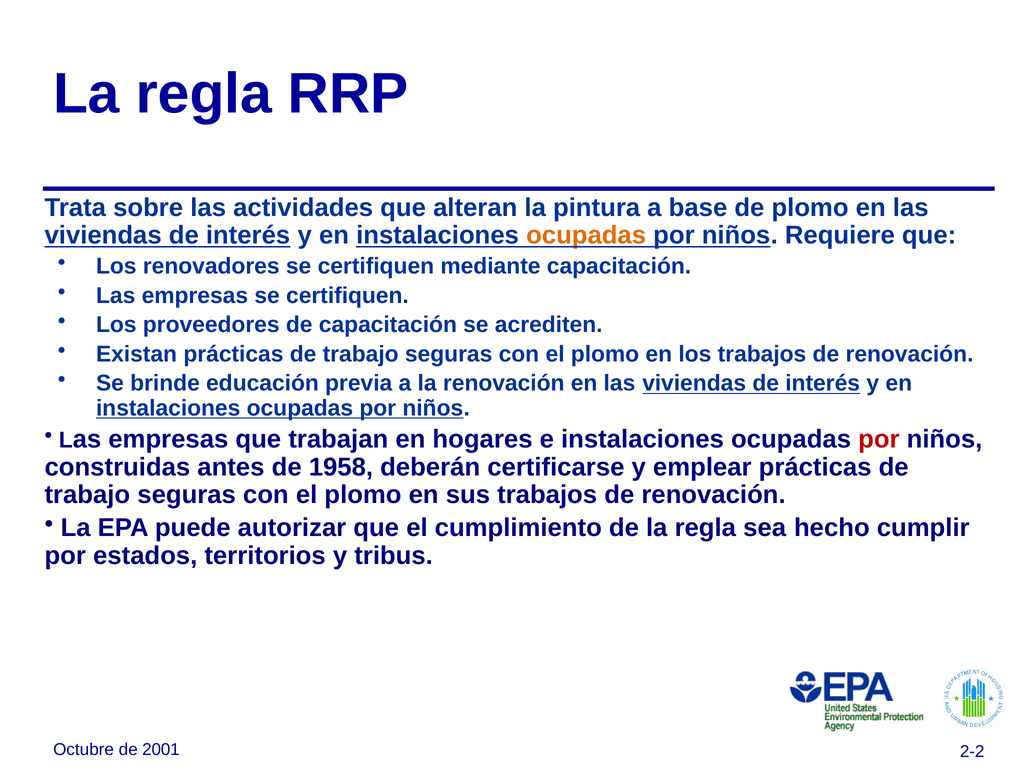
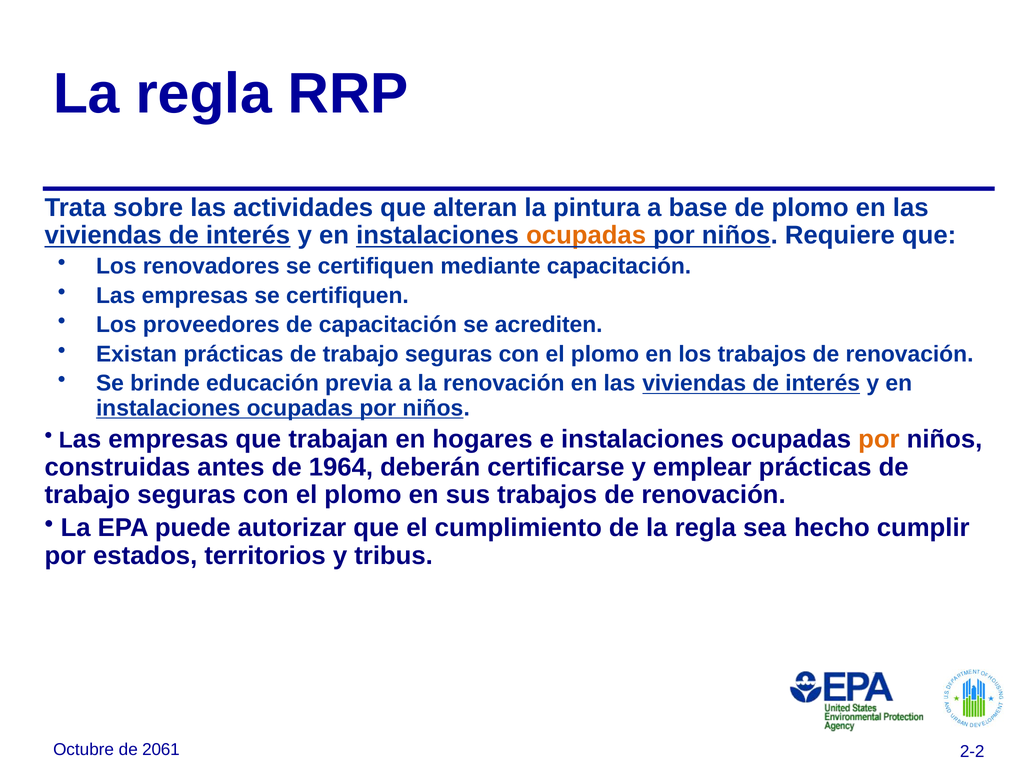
por colour: red -> orange (879, 439)
1958: 1958 -> 1964 (341, 467)
2001: 2001 -> 2061 (161, 749)
